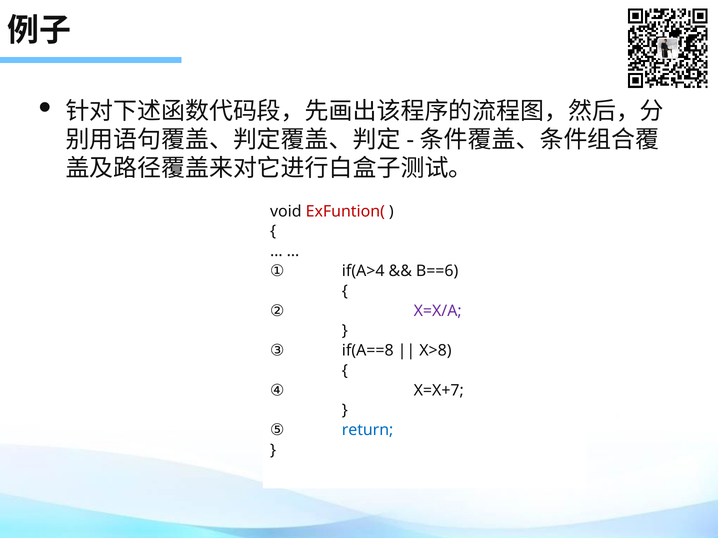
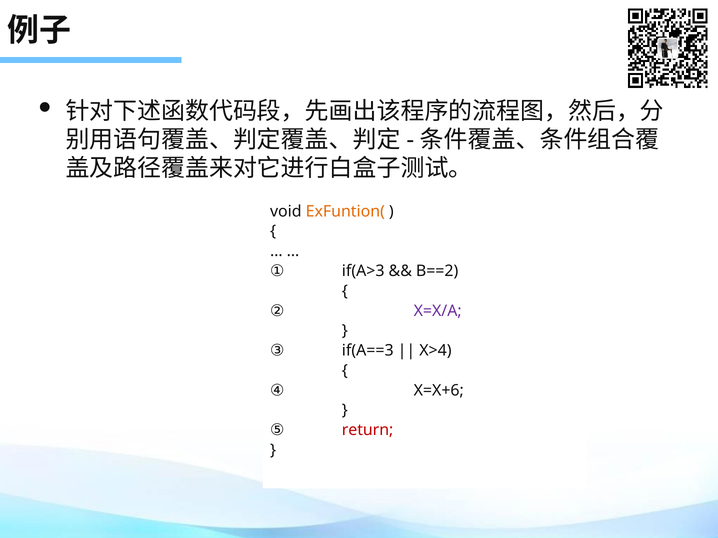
ExFuntion( colour: red -> orange (345, 212)
if(A>4: if(A>4 -> if(A>3 (363, 271)
B==6: B==6 -> B==2 (437, 271)
if(A==8: if(A==8 -> if(A==3 (368, 351)
X>8: X>8 -> X>4 (435, 351)
X=X+7: X=X+7 -> X=X+6 (439, 391)
return colour: blue -> red (368, 430)
